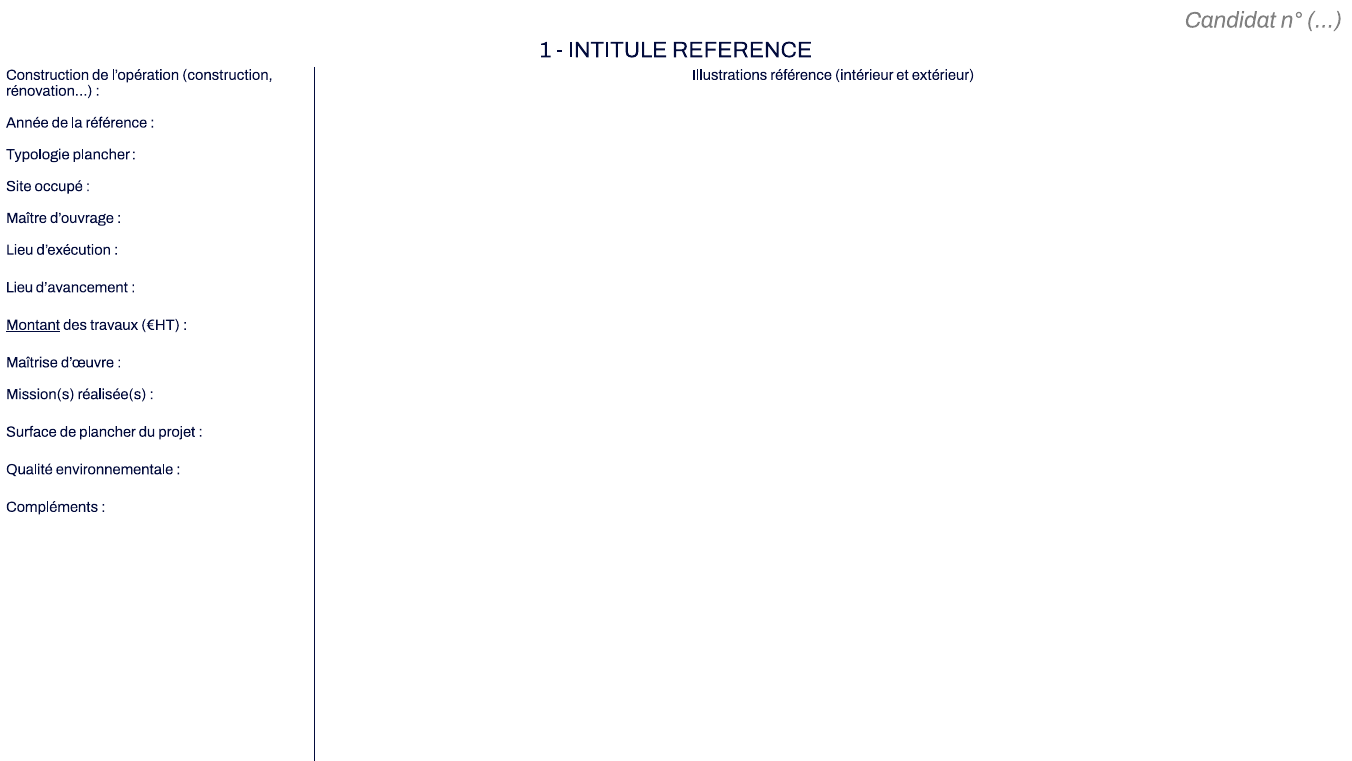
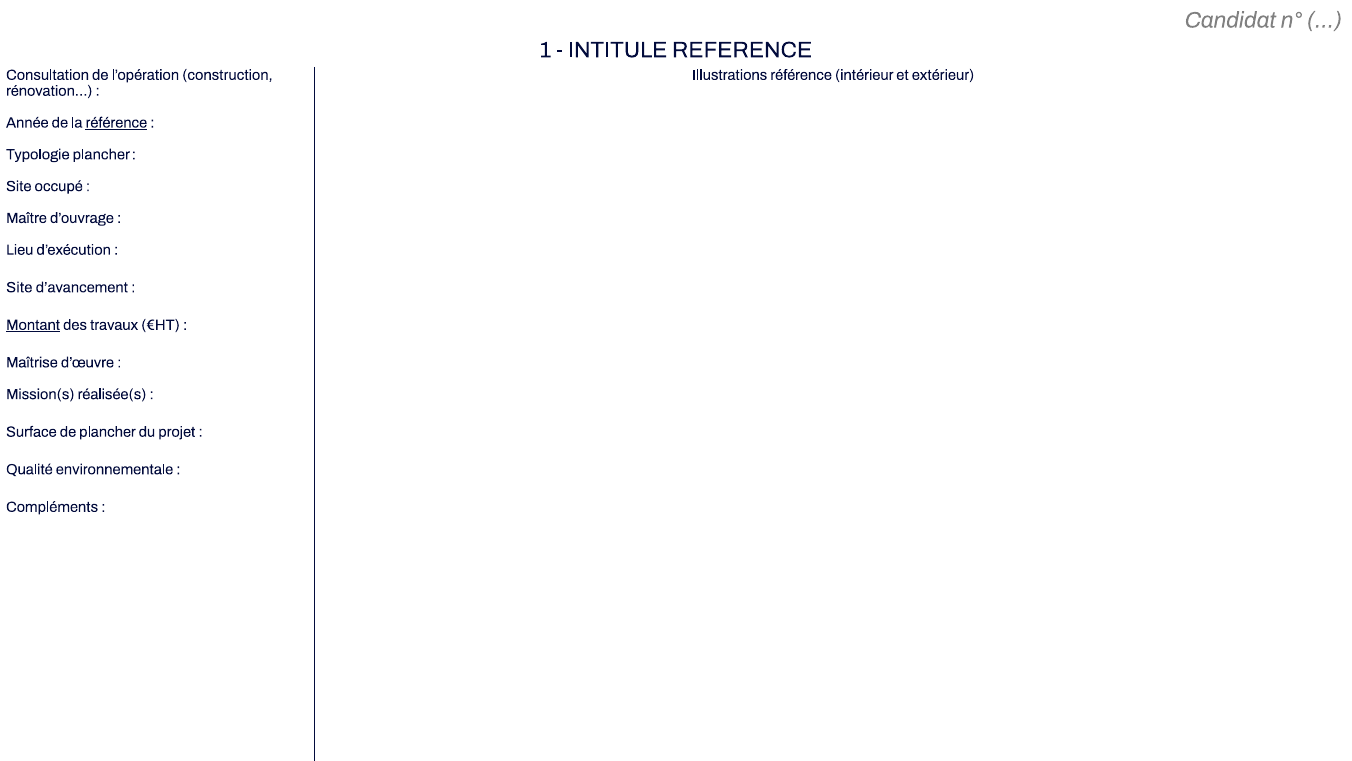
Construction: Construction -> Consultation (47, 75)
référence underline: none -> present (116, 123)
Lieu: Lieu -> Site (19, 287)
